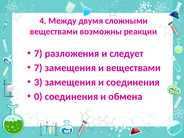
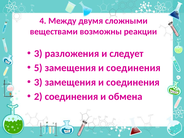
7: 7 -> 3 (38, 54)
7: 7 -> 5 (38, 68)
веществами: веществами -> соединения (133, 68)
0: 0 -> 2 (38, 97)
